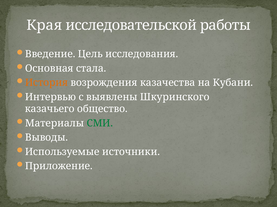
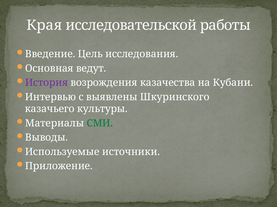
стала: стала -> ведут (91, 69)
История colour: orange -> purple (47, 83)
общество: общество -> культуры (102, 109)
